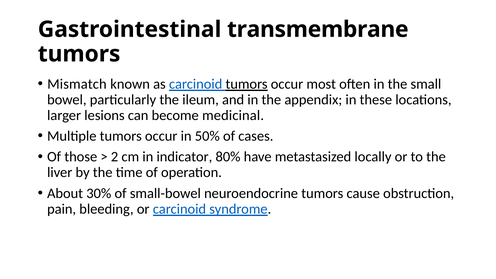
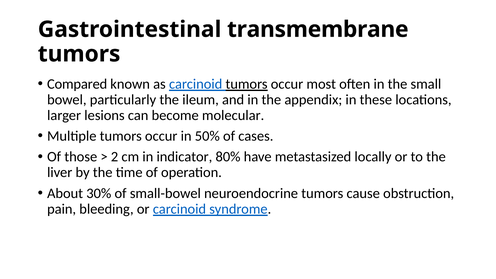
Mismatch: Mismatch -> Compared (77, 84)
medicinal: medicinal -> molecular (233, 115)
